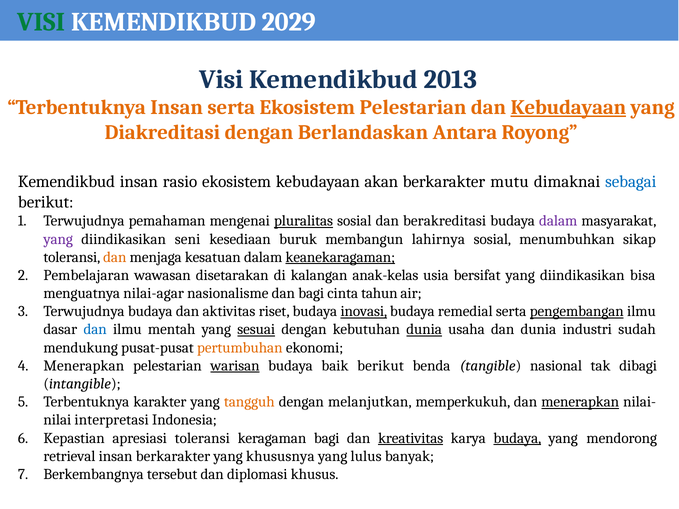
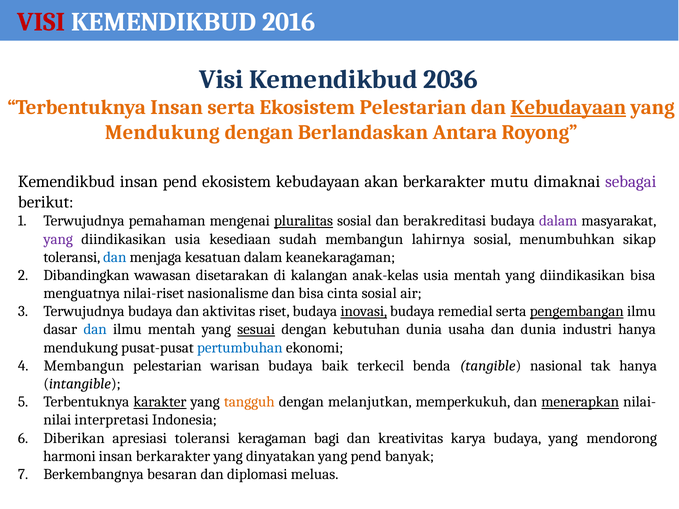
VISI colour: green -> red (41, 22)
2029: 2029 -> 2016 (289, 22)
2013: 2013 -> 2036 (451, 80)
Diakreditasi: Diakreditasi -> Mendukung (162, 132)
insan rasio: rasio -> pend (180, 182)
sebagai colour: blue -> purple (631, 182)
diindikasikan seni: seni -> usia (188, 239)
buruk: buruk -> sudah (298, 239)
dan colour: orange -> blue (115, 257)
keanekaragaman underline: present -> none (340, 257)
Pembelajaran: Pembelajaran -> Dibandingkan (86, 275)
usia bersifat: bersifat -> mentah (477, 275)
nilai-agar: nilai-agar -> nilai-riset (154, 293)
dan bagi: bagi -> bisa (311, 293)
cinta tahun: tahun -> sosial (379, 293)
dunia underline: present -> none (424, 330)
industri sudah: sudah -> hanya (637, 330)
pertumbuhan colour: orange -> blue (240, 348)
Menerapkan: Menerapkan -> Membangun (84, 366)
warisan underline: present -> none (235, 366)
baik berikut: berikut -> terkecil (381, 366)
tak dibagi: dibagi -> hanya (638, 366)
karakter underline: none -> present (160, 402)
Kepastian: Kepastian -> Diberikan (74, 438)
kreativitas underline: present -> none (411, 438)
budaya underline: present -> none (517, 438)
retrieval: retrieval -> harmoni (69, 456)
khususnya: khususnya -> dinyatakan (280, 456)
yang lulus: lulus -> pend (366, 456)
tersebut: tersebut -> besaran (172, 474)
khusus: khusus -> meluas (315, 474)
